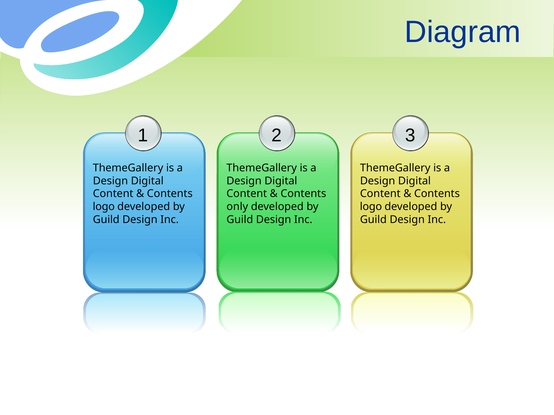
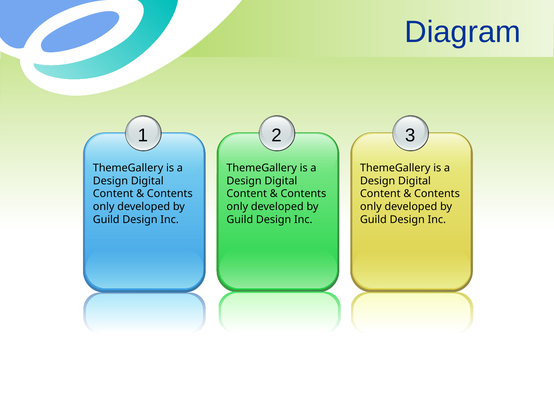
logo: logo -> only (104, 207)
logo: logo -> only (371, 207)
